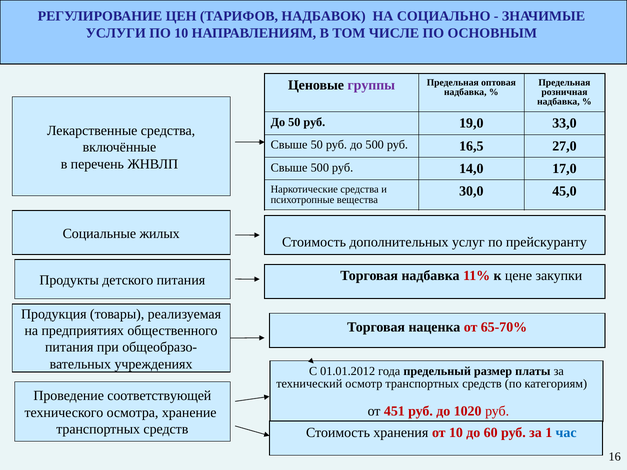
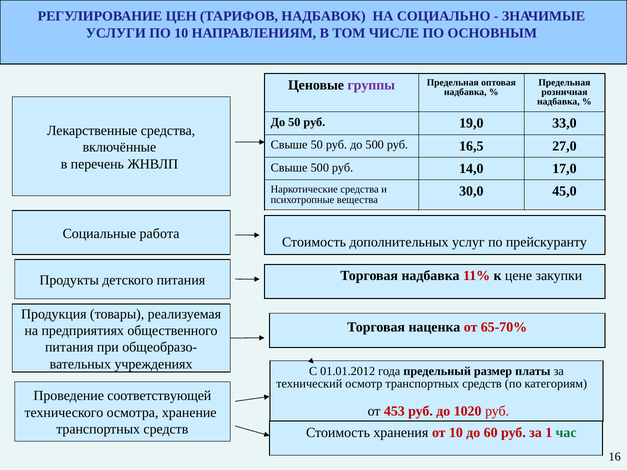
жилых: жилых -> работа (159, 234)
451: 451 -> 453 (394, 411)
час colour: blue -> green (566, 433)
